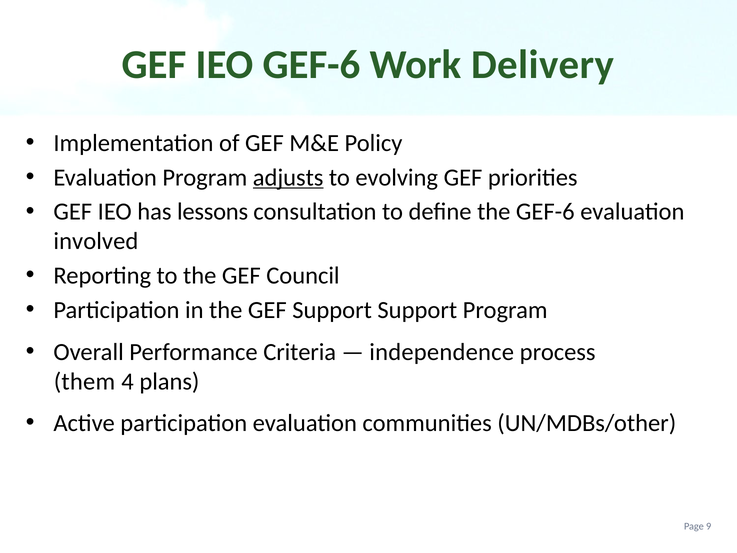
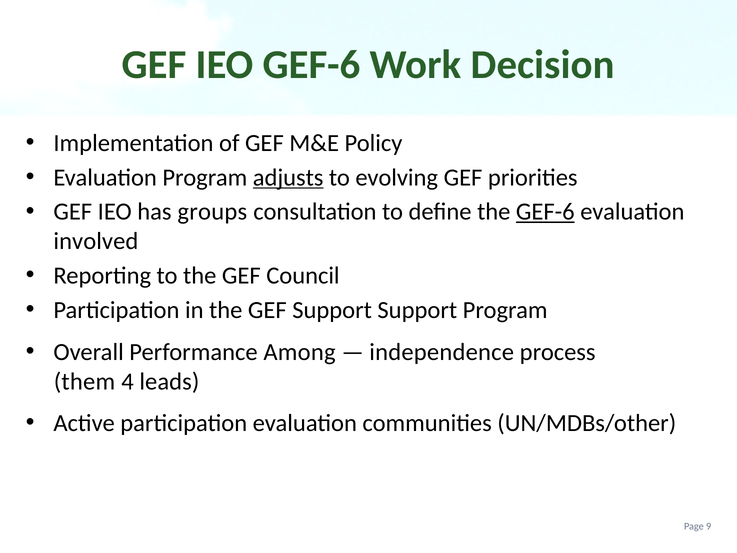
Delivery: Delivery -> Decision (543, 65)
lessons: lessons -> groups (212, 212)
GEF-6 underline: none -> present (545, 212)
Criteria: Criteria -> Among (299, 352)
plans: plans -> leads (169, 381)
